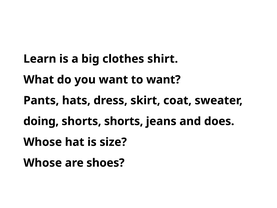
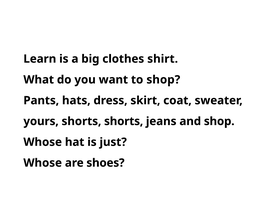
to want: want -> shop (163, 80)
doing: doing -> yours (41, 121)
and does: does -> shop (219, 121)
size: size -> just (113, 142)
